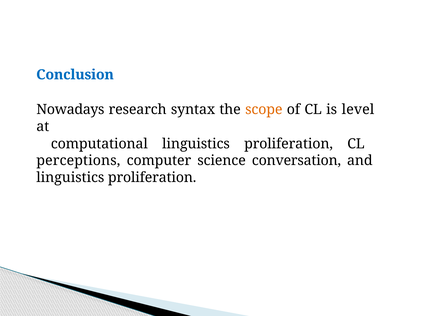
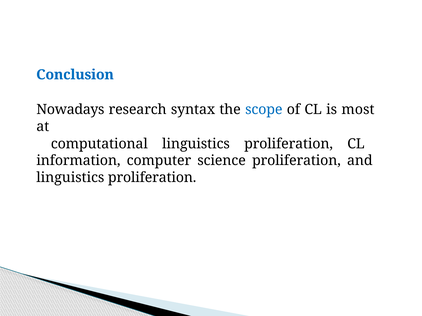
scope colour: orange -> blue (264, 110)
level: level -> most (358, 110)
perceptions: perceptions -> information (78, 161)
science conversation: conversation -> proliferation (296, 161)
